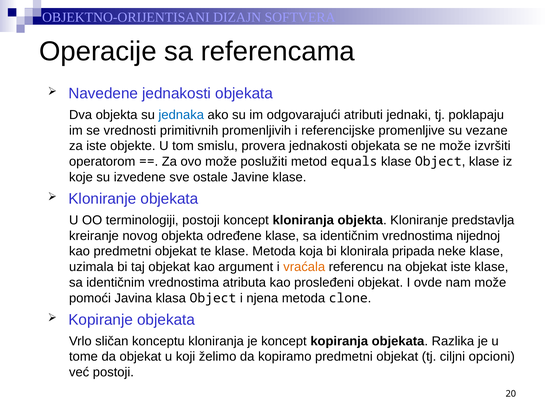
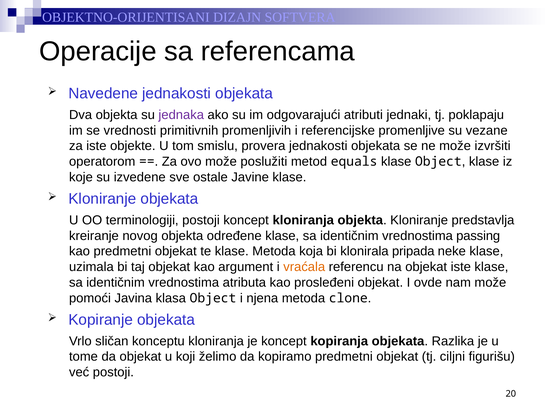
jednaka colour: blue -> purple (181, 115)
nijednoj: nijednoj -> passing (478, 236)
opcioni: opcioni -> figurišu (492, 356)
